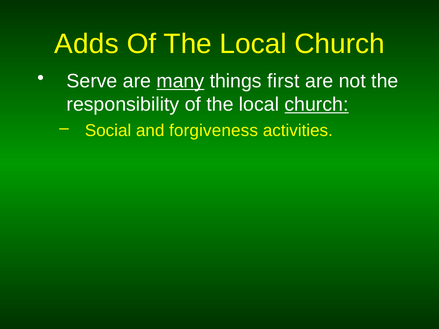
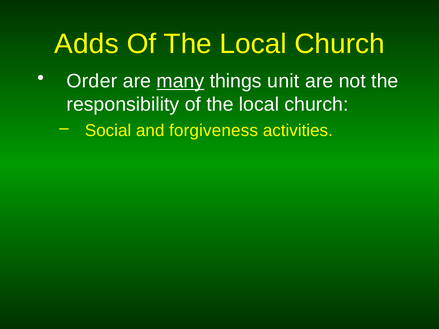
Serve: Serve -> Order (92, 81)
first: first -> unit (283, 81)
church underline: present -> none (317, 105)
